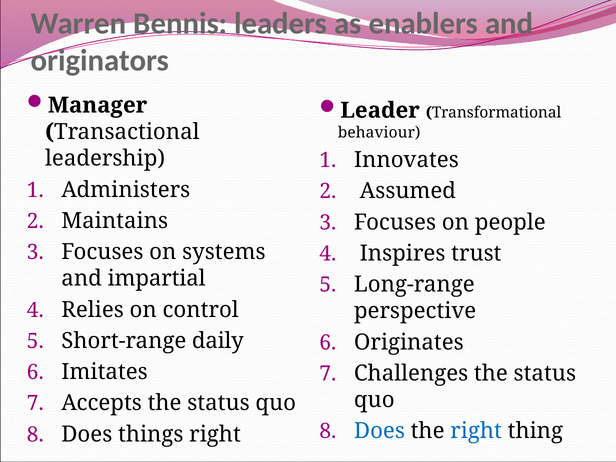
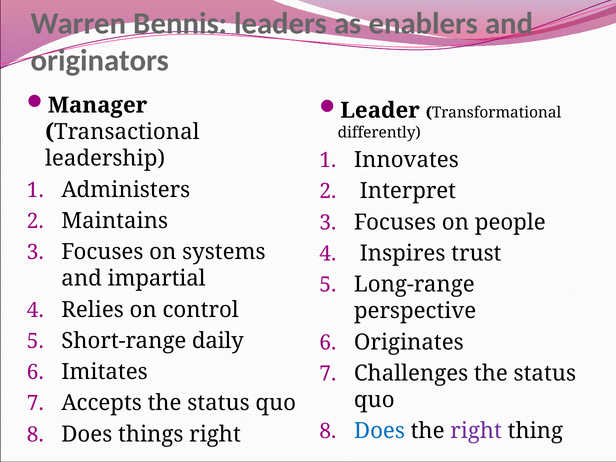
behaviour: behaviour -> differently (379, 132)
Assumed: Assumed -> Interpret (408, 191)
right colour: blue -> purple (476, 431)
